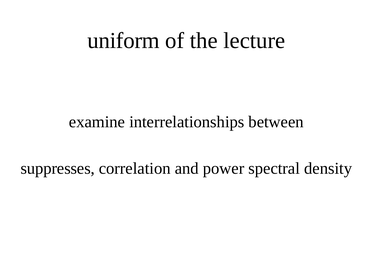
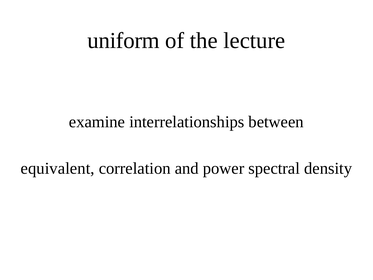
suppresses: suppresses -> equivalent (58, 168)
